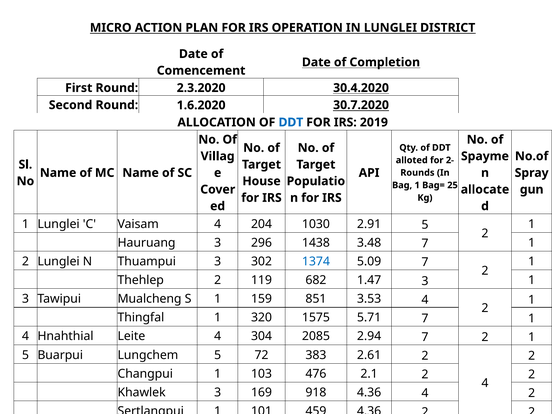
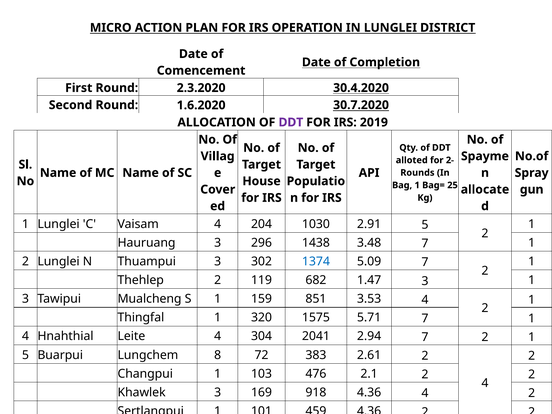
DDT colour: blue -> purple (291, 122)
2085: 2085 -> 2041 (316, 336)
Lungchem 5: 5 -> 8 (218, 355)
